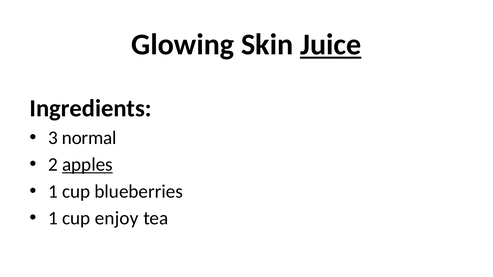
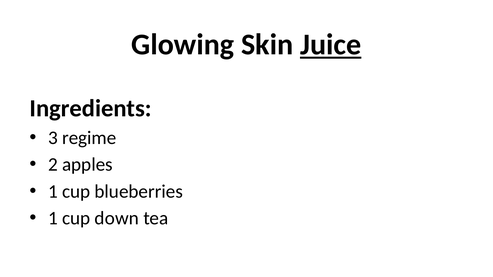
normal: normal -> regime (89, 138)
apples underline: present -> none (87, 165)
enjoy: enjoy -> down (117, 218)
